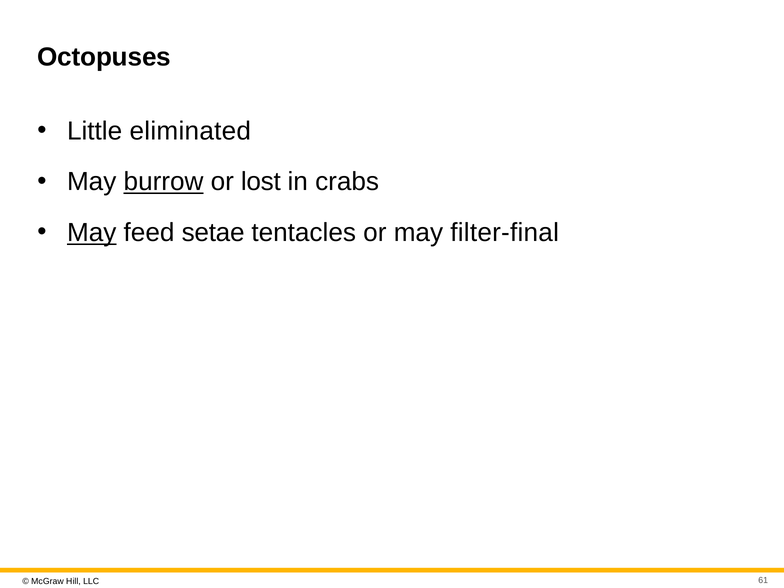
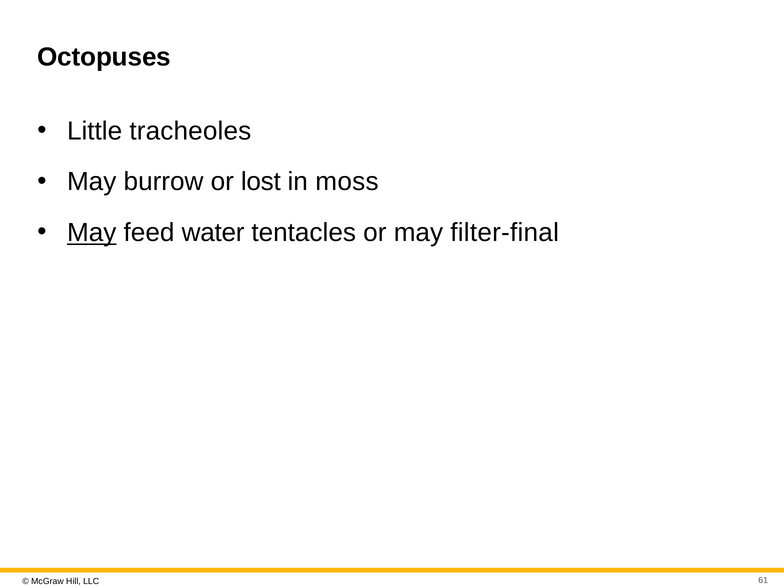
eliminated: eliminated -> tracheoles (190, 131)
burrow underline: present -> none (164, 182)
crabs: crabs -> moss (347, 182)
setae: setae -> water (213, 233)
